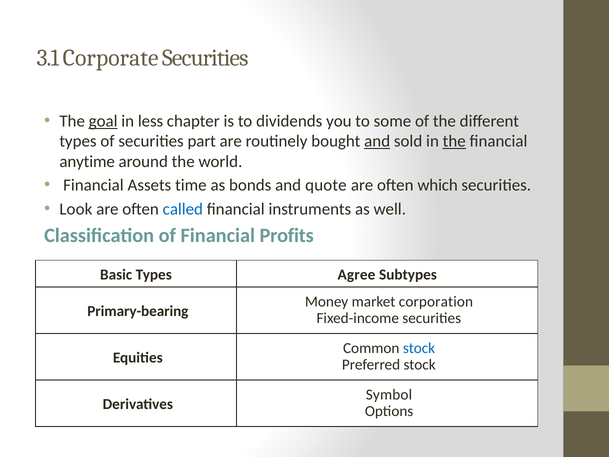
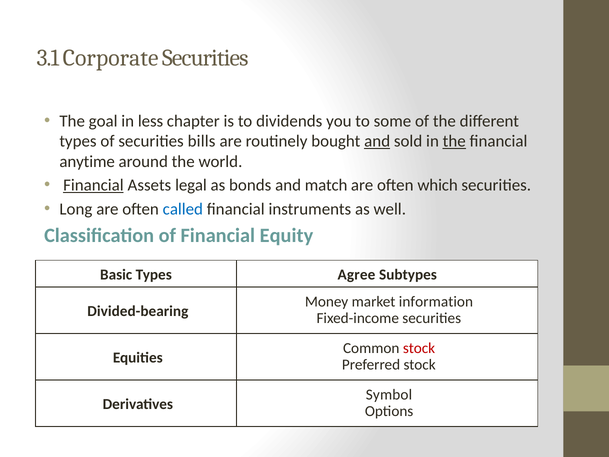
goal underline: present -> none (103, 121)
part: part -> bills (202, 141)
Financial underline: none -> present (93, 185)
time: time -> legal (191, 185)
quote: quote -> match (326, 185)
Look: Look -> Long (76, 209)
Profits: Profits -> Equity (286, 236)
corporation: corporation -> information (436, 302)
Primary-bearing: Primary-bearing -> Divided-bearing (138, 311)
stock colour: blue -> red (419, 348)
